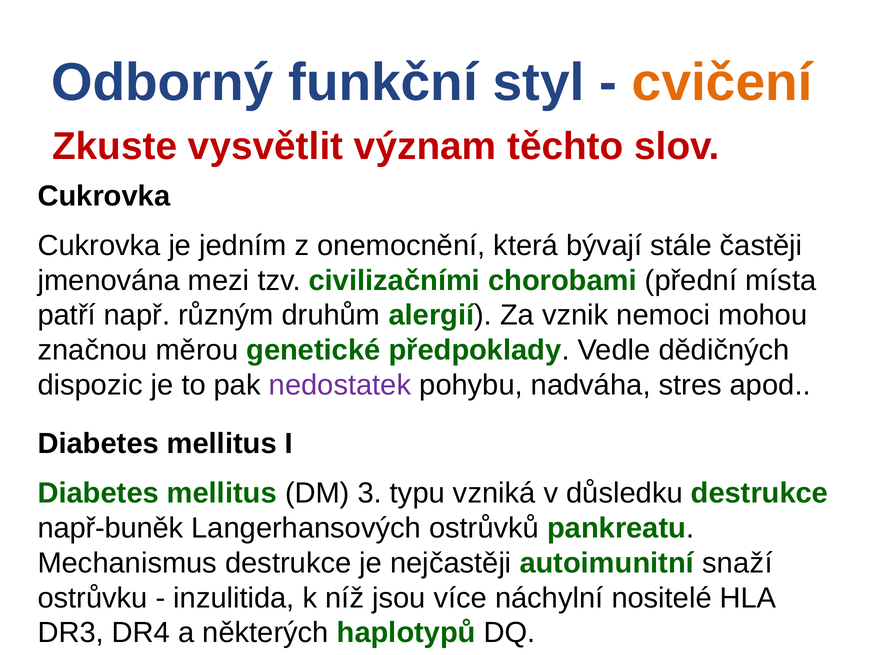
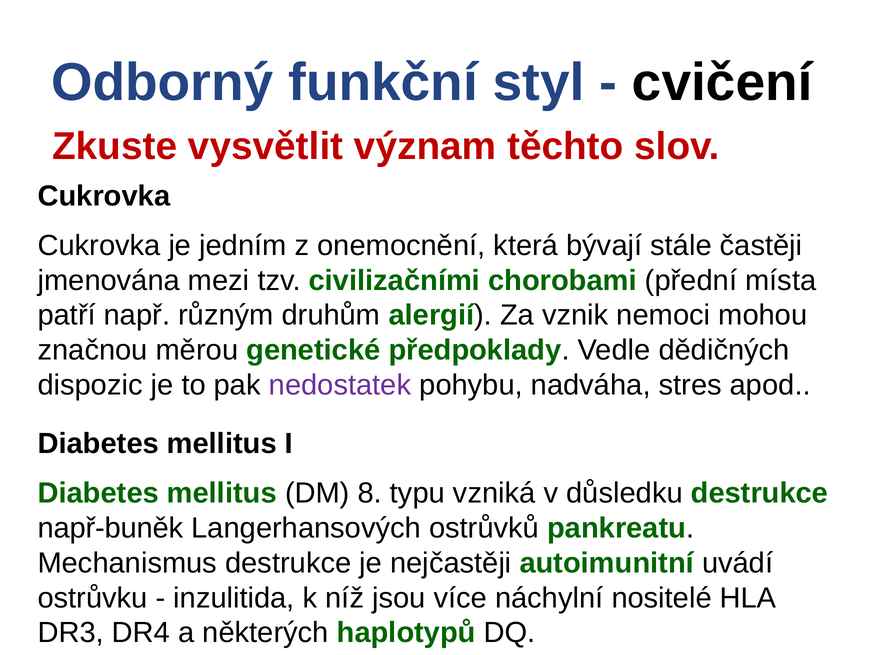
cvičení colour: orange -> black (722, 83)
3: 3 -> 8 (370, 493)
snaží: snaží -> uvádí (738, 563)
